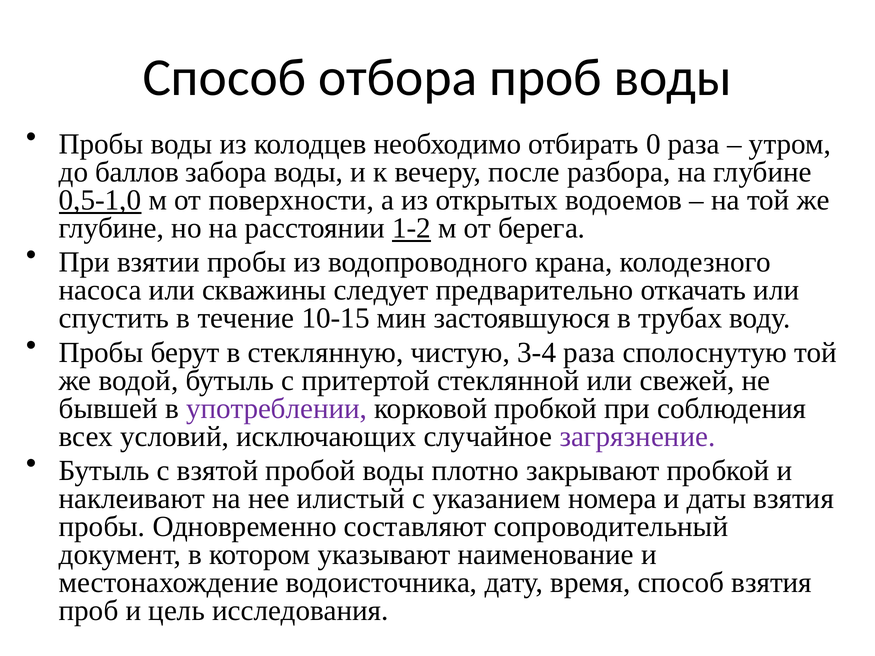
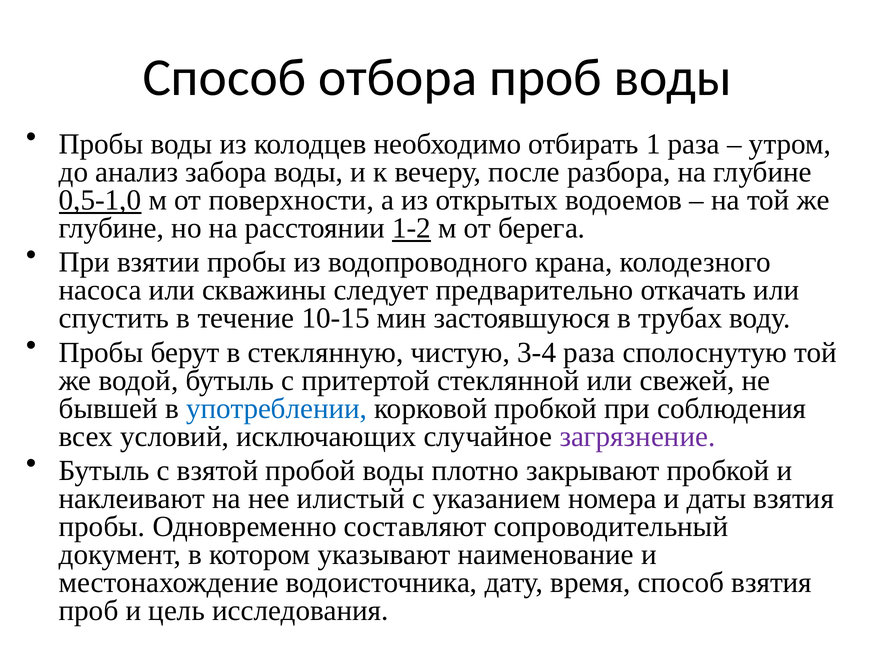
0: 0 -> 1 (653, 144)
баллов: баллов -> анализ (137, 172)
употреблении colour: purple -> blue (277, 409)
